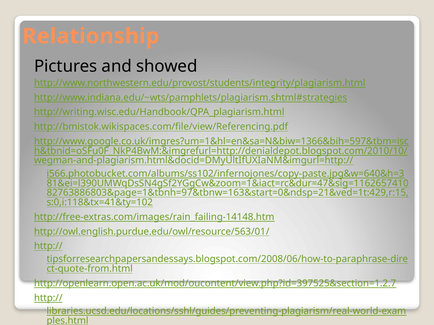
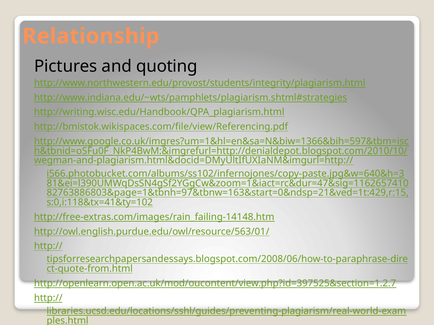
showed: showed -> quoting (167, 66)
